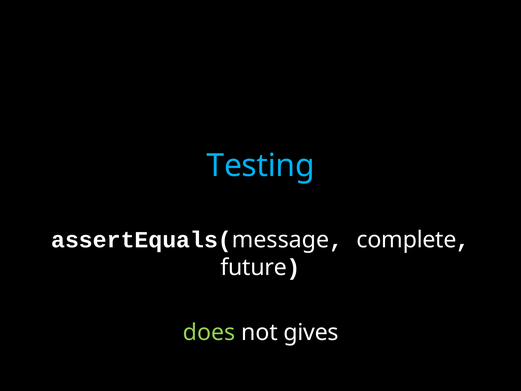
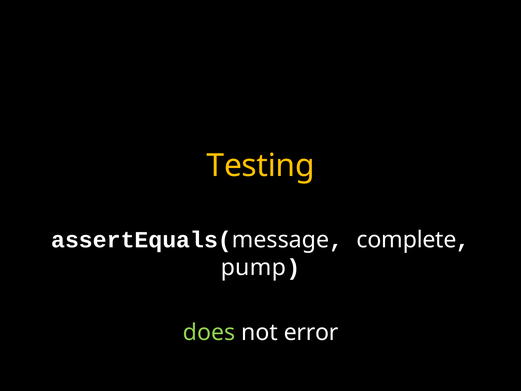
Testing colour: light blue -> yellow (261, 165)
future: future -> pump (253, 267)
gives: gives -> error (311, 332)
